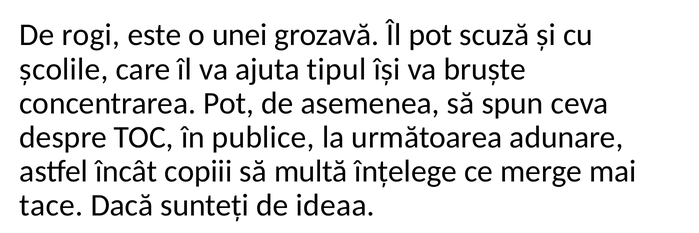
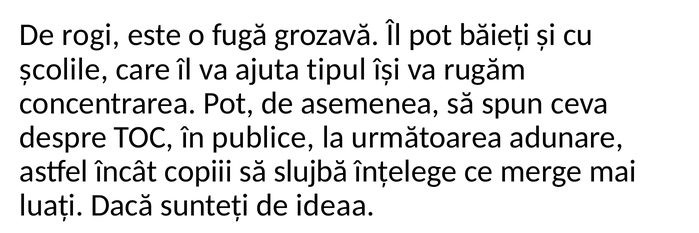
unei: unei -> fugă (240, 35)
scuză: scuză -> băieți (495, 35)
bruște: bruște -> rugăm (485, 69)
multă: multă -> slujbă (311, 171)
tace: tace -> luați (51, 205)
